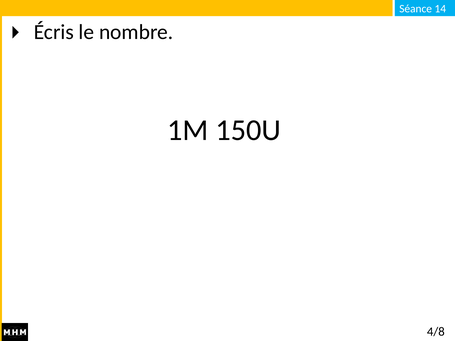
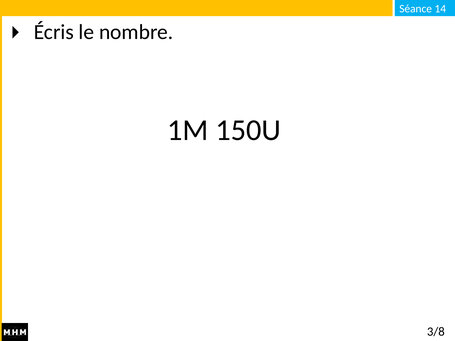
4/8: 4/8 -> 3/8 (436, 332)
